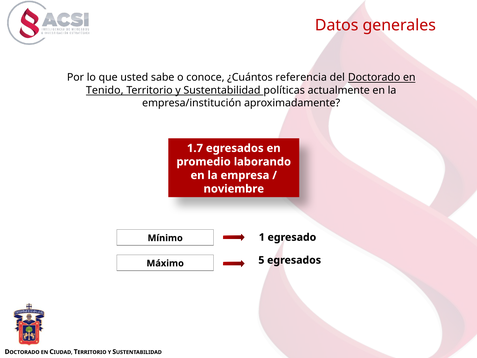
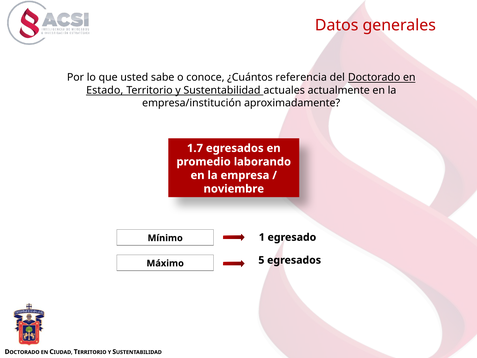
Tenido: Tenido -> Estado (105, 90)
políticas: políticas -> actuales (284, 90)
